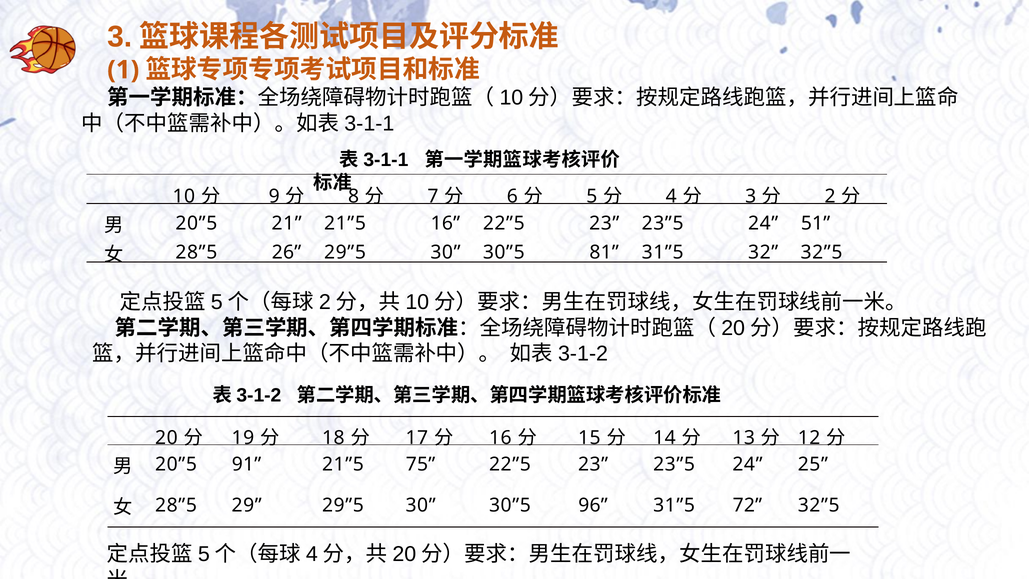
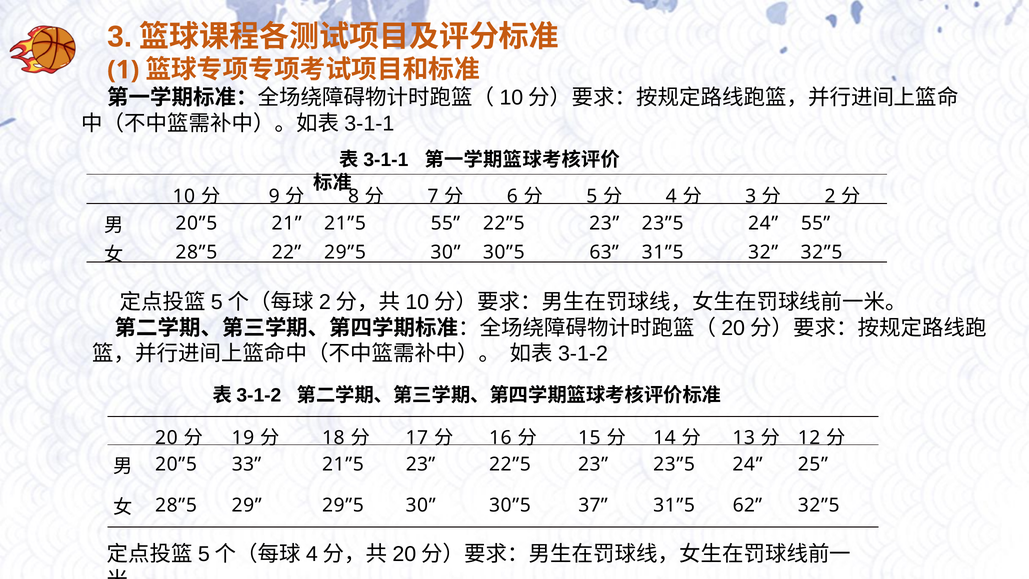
21”5 16: 16 -> 55 (445, 223)
24 51: 51 -> 55 (816, 223)
26: 26 -> 22 (287, 253)
81: 81 -> 63 (604, 253)
91: 91 -> 33 (247, 464)
21”5 75: 75 -> 23 (421, 464)
96: 96 -> 37 (593, 505)
72: 72 -> 62 (747, 505)
